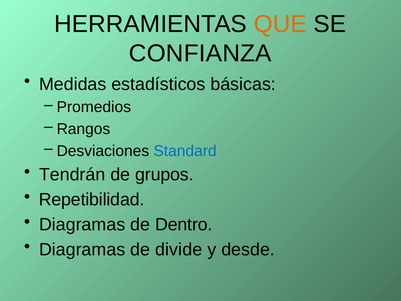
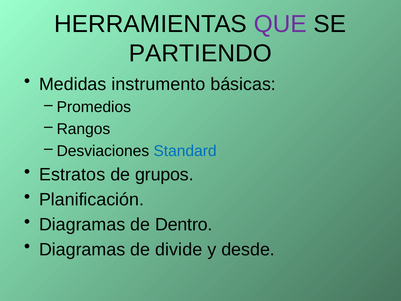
QUE colour: orange -> purple (280, 24)
CONFIANZA: CONFIANZA -> PARTIENDO (200, 54)
estadísticos: estadísticos -> instrumento (158, 84)
Tendrán: Tendrán -> Estratos (72, 175)
Repetibilidad: Repetibilidad -> Planificación (92, 200)
